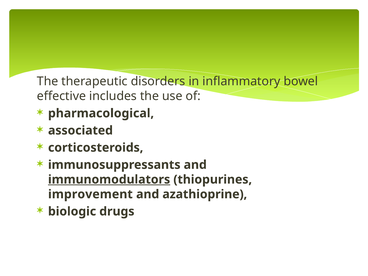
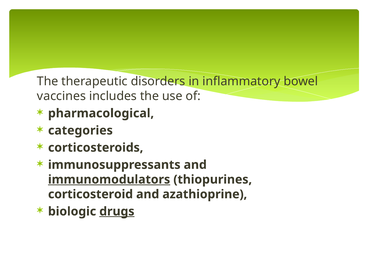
effective: effective -> vaccines (61, 96)
associated: associated -> categories (80, 130)
improvement: improvement -> corticosteroid (91, 194)
drugs underline: none -> present (117, 211)
